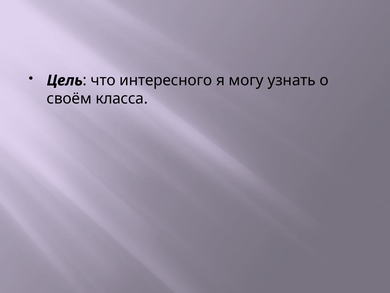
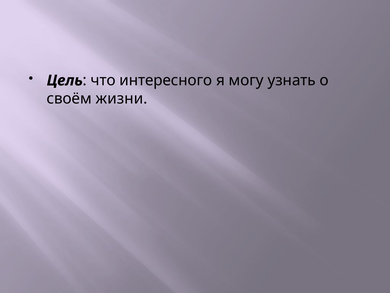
класса: класса -> жизни (122, 99)
